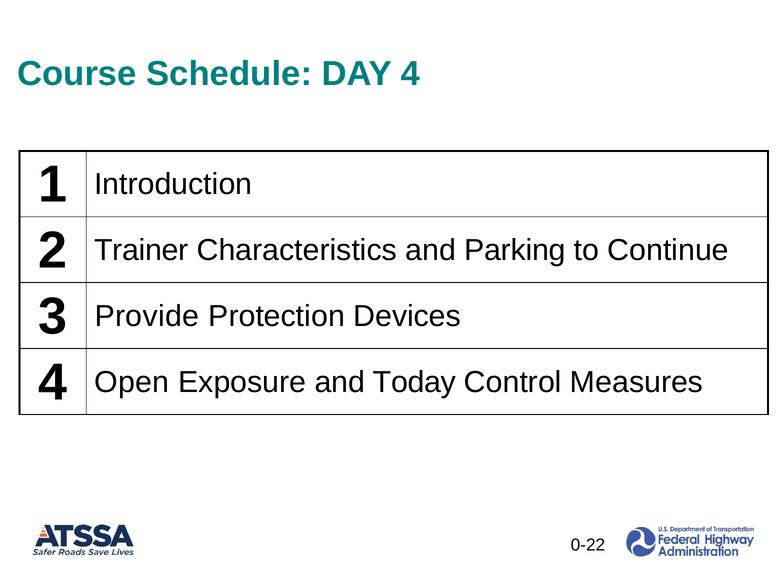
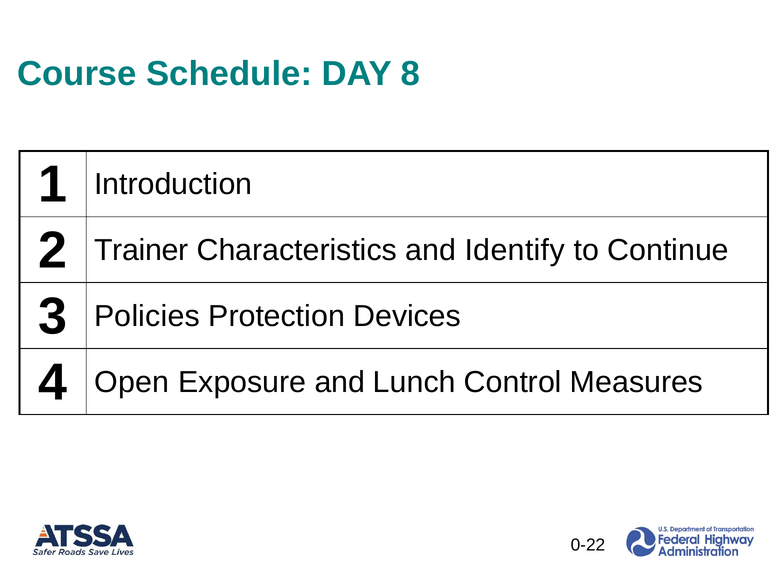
DAY 4: 4 -> 8 (411, 74)
Parking: Parking -> Identify (515, 251)
Provide: Provide -> Policies (147, 317)
Today: Today -> Lunch (414, 383)
